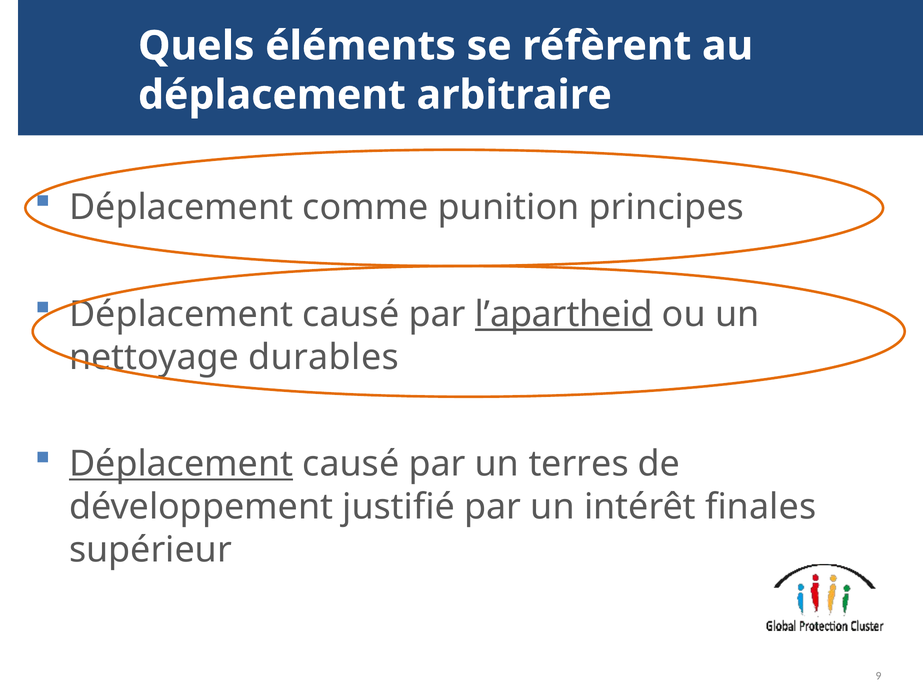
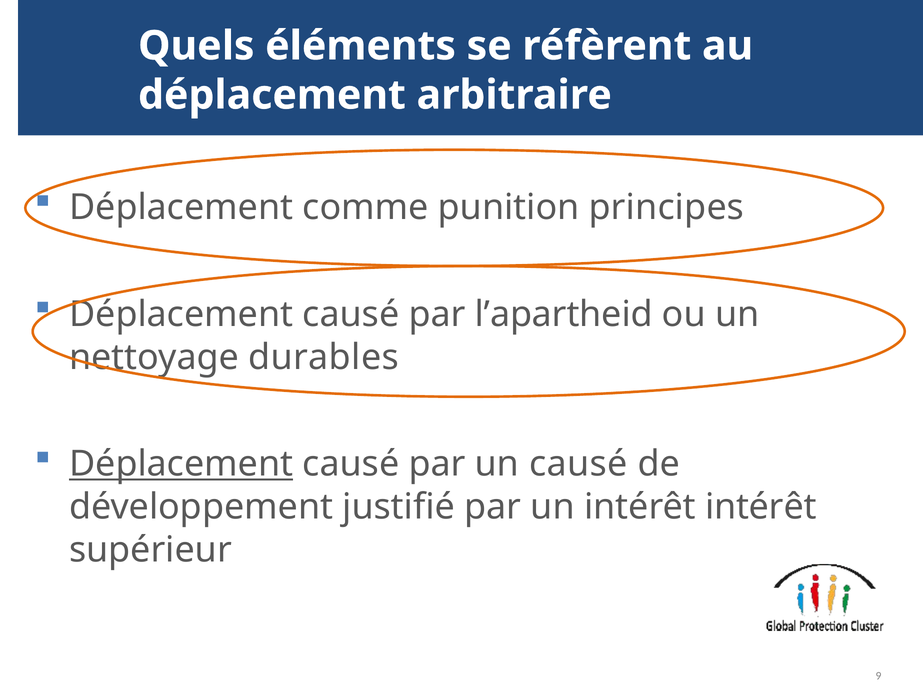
l’apartheid underline: present -> none (564, 314)
un terres: terres -> causé (578, 464)
intérêt finales: finales -> intérêt (761, 507)
